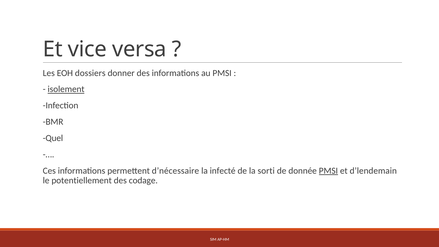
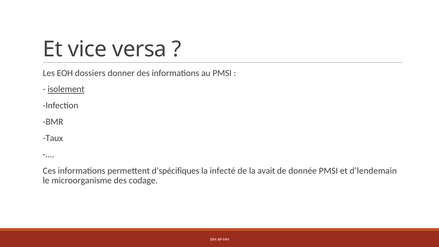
Quel: Quel -> Taux (53, 138)
d’nécessaire: d’nécessaire -> d’spécifiques (176, 171)
sorti: sorti -> avait (266, 171)
PMSI underline: present -> none (328, 171)
potentiellement: potentiellement -> microorganisme (82, 181)
